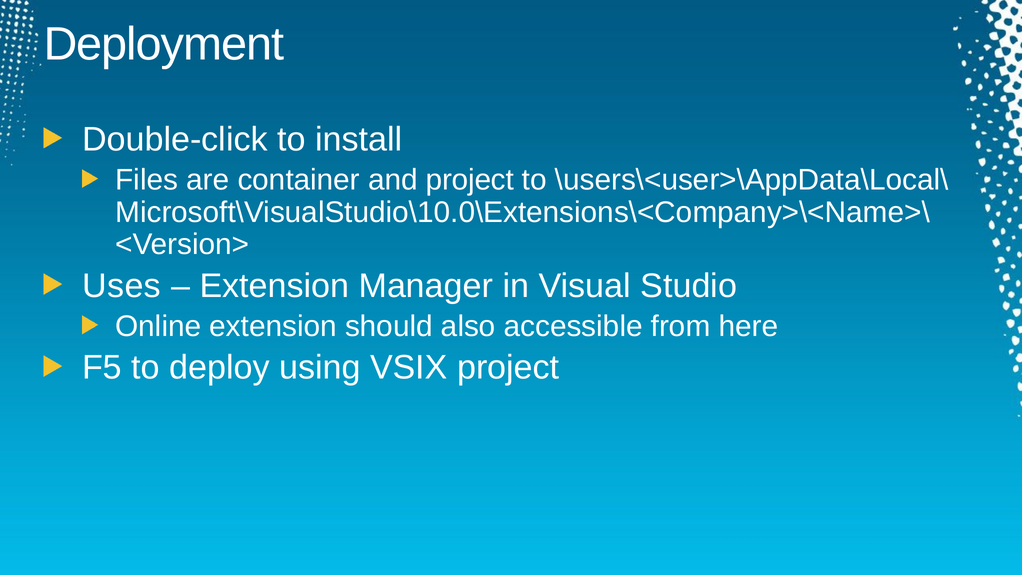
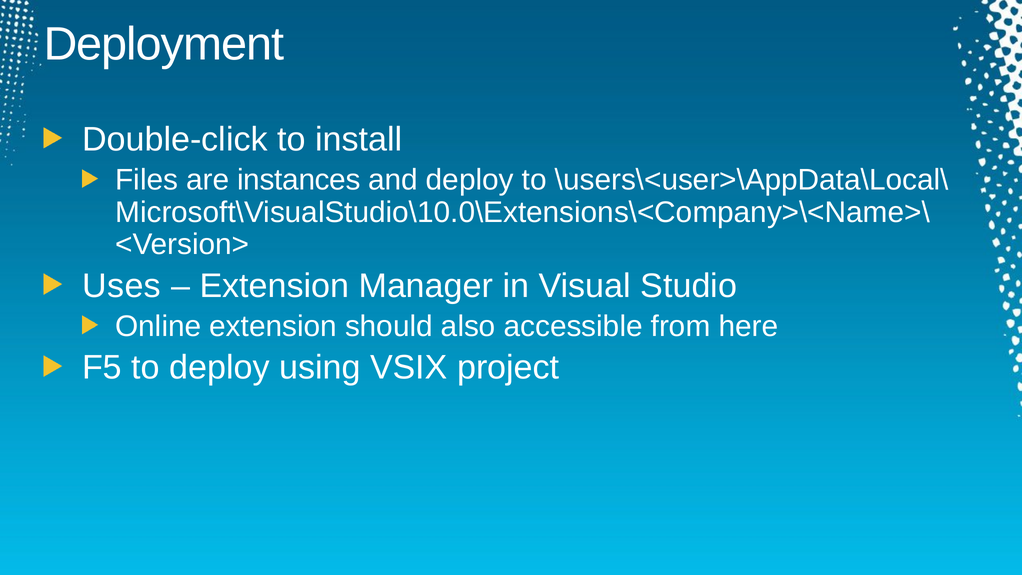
container: container -> instances (299, 180)
and project: project -> deploy (470, 180)
